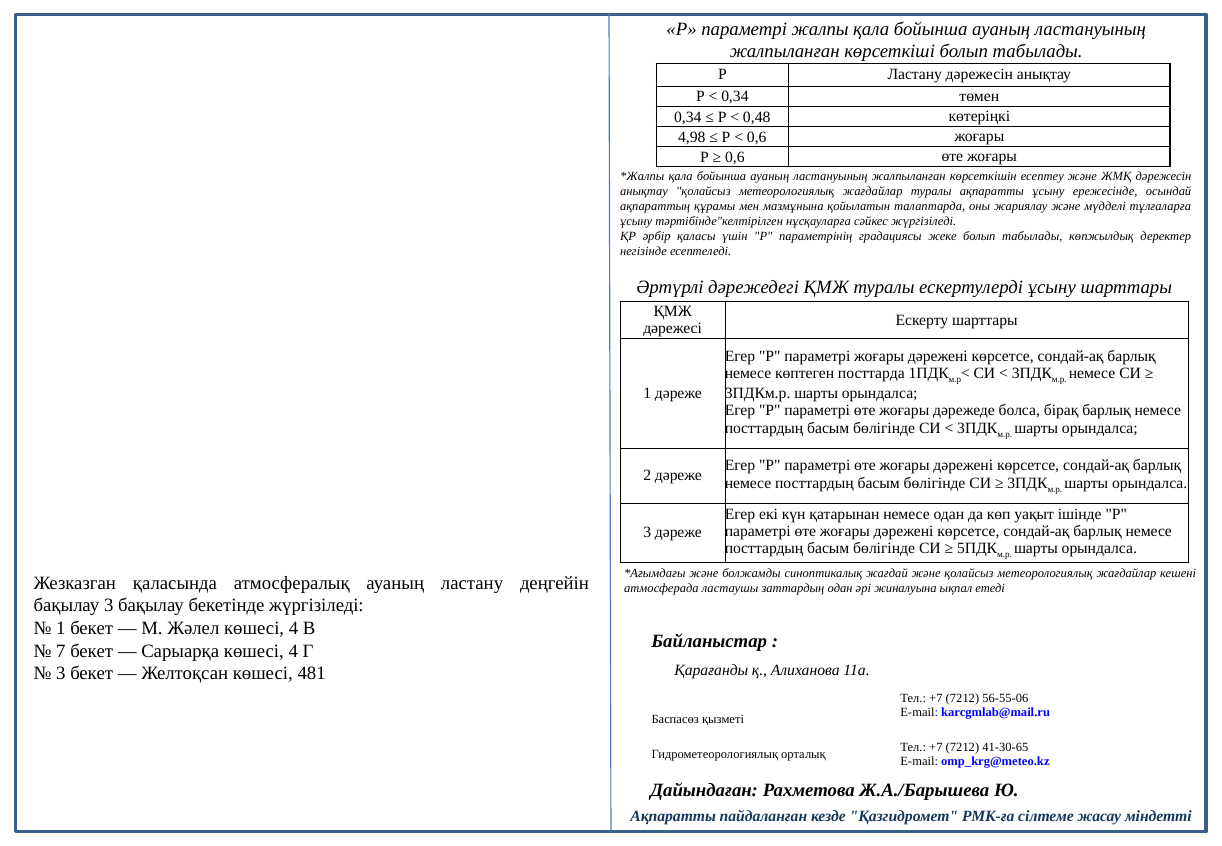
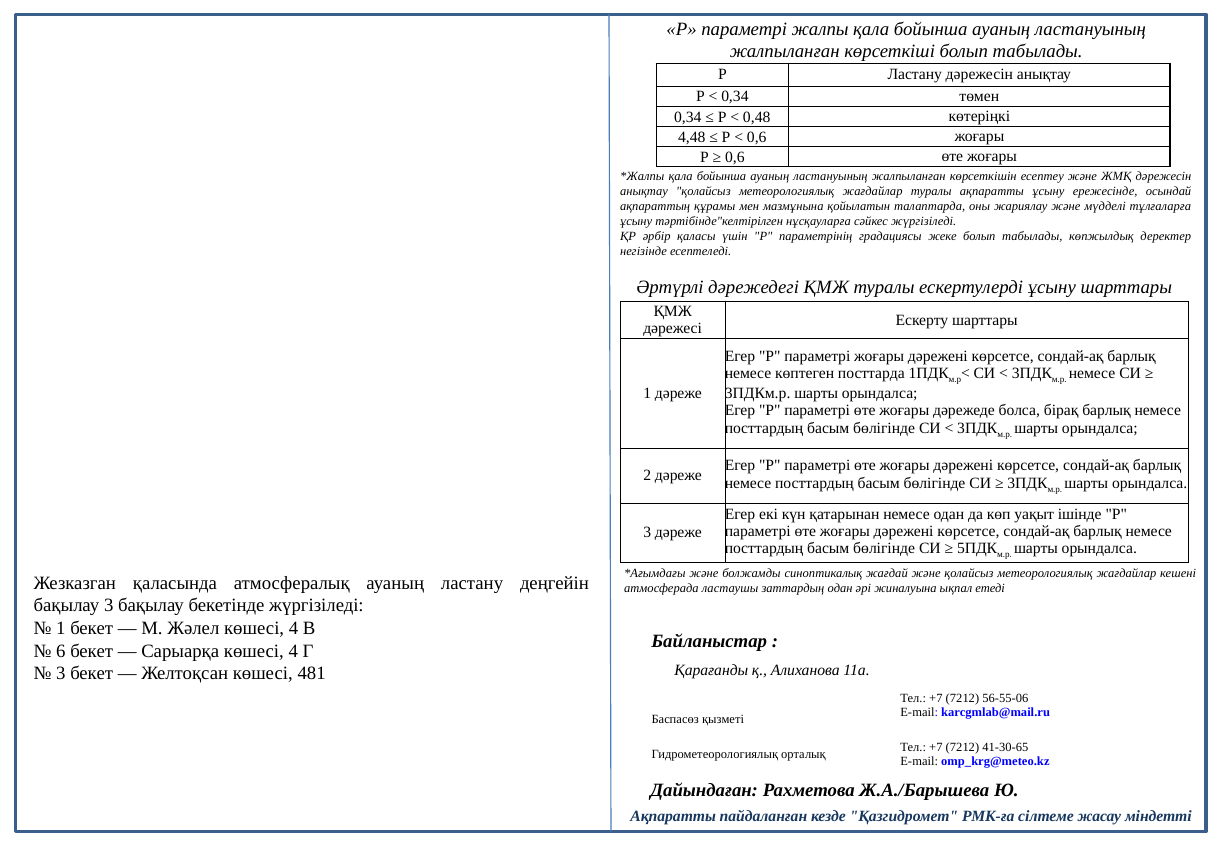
4,98: 4,98 -> 4,48 (692, 137)
7: 7 -> 6 (61, 651)
